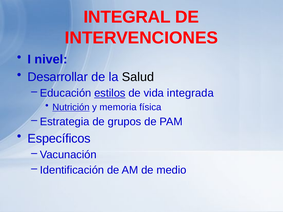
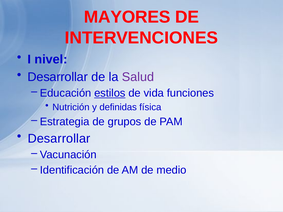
INTEGRAL: INTEGRAL -> MAYORES (127, 17)
Salud colour: black -> purple (138, 77)
integrada: integrada -> funciones (190, 93)
Nutrición underline: present -> none (71, 107)
memoria: memoria -> definidas (118, 107)
Específicos: Específicos -> Desarrollar (59, 139)
